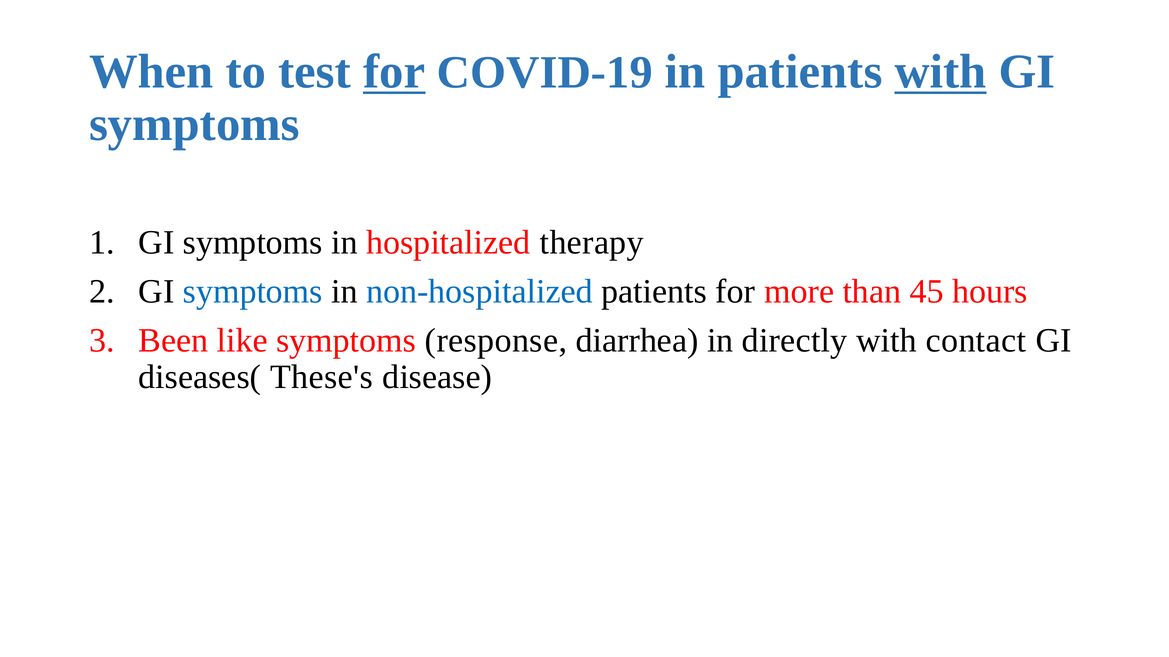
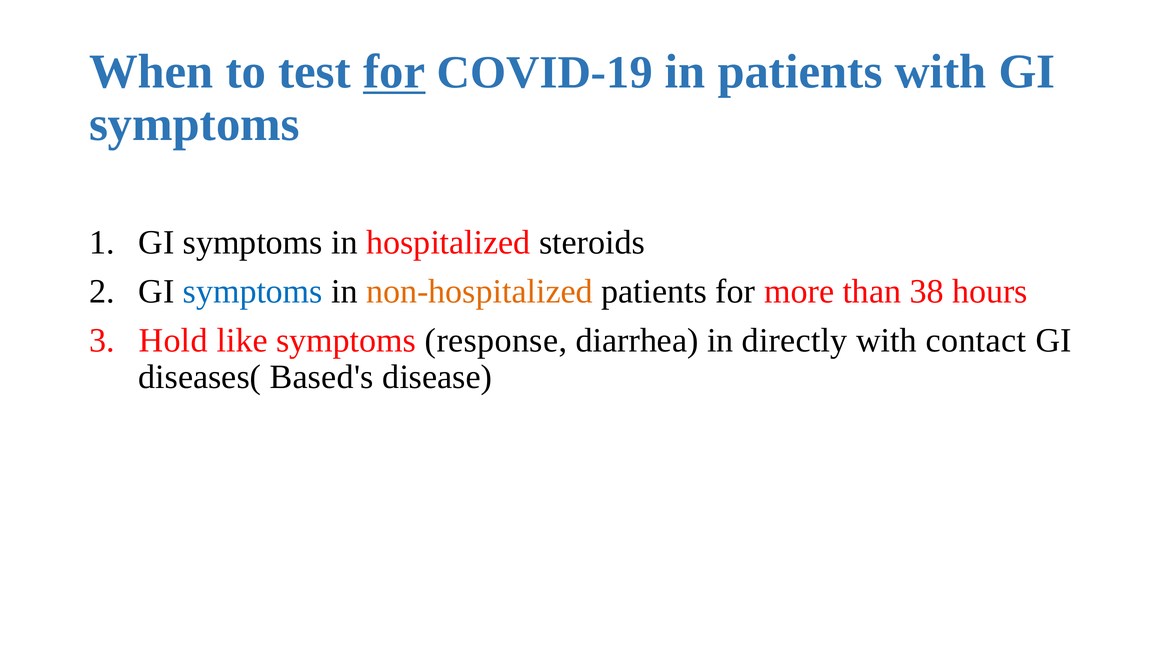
with underline: present -> none (940, 72)
therapy: therapy -> steroids (592, 243)
non-hospitalized colour: blue -> orange (479, 292)
45: 45 -> 38 (927, 292)
Been: Been -> Hold (173, 341)
These's: These's -> Based's (322, 378)
